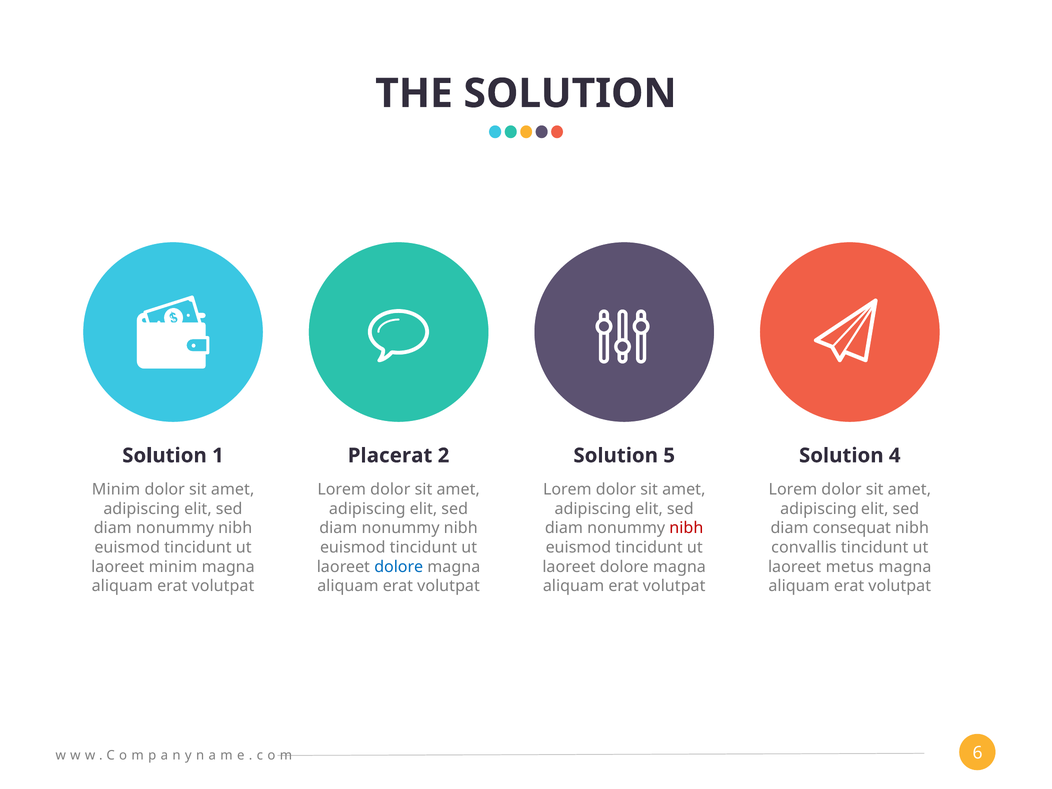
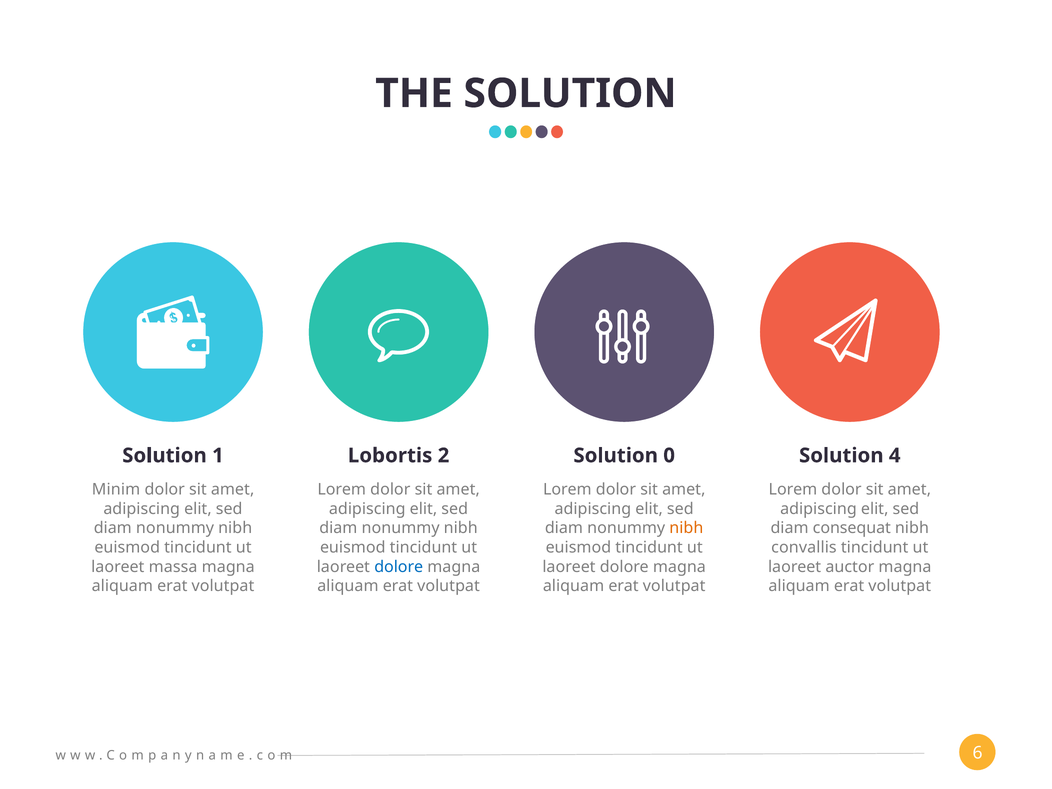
Placerat: Placerat -> Lobortis (390, 456)
5: 5 -> 0 (669, 456)
nibh colour: red -> orange (686, 528)
laoreet minim: minim -> massa (173, 567)
metus: metus -> auctor (850, 567)
